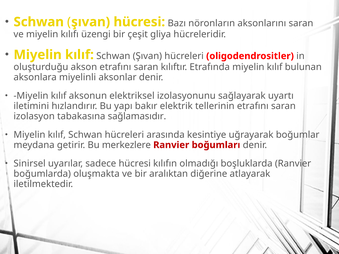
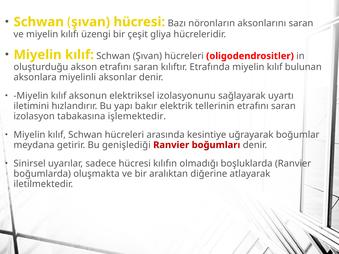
sağlamasıdır: sağlamasıdır -> işlemektedir (137, 116)
merkezlere: merkezlere -> genişlediği (126, 145)
